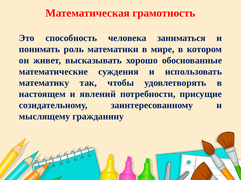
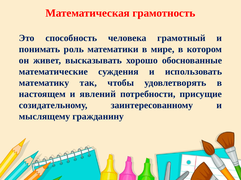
заниматься: заниматься -> грамотный (181, 38)
